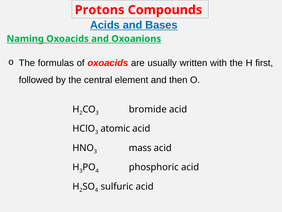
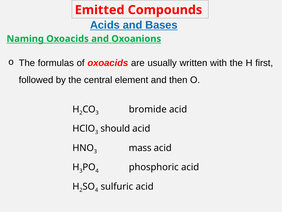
Protons: Protons -> Emitted (100, 10)
atomic: atomic -> should (115, 128)
